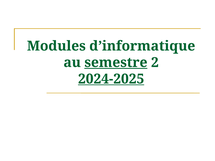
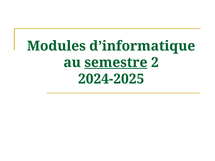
2024-2025 underline: present -> none (111, 79)
